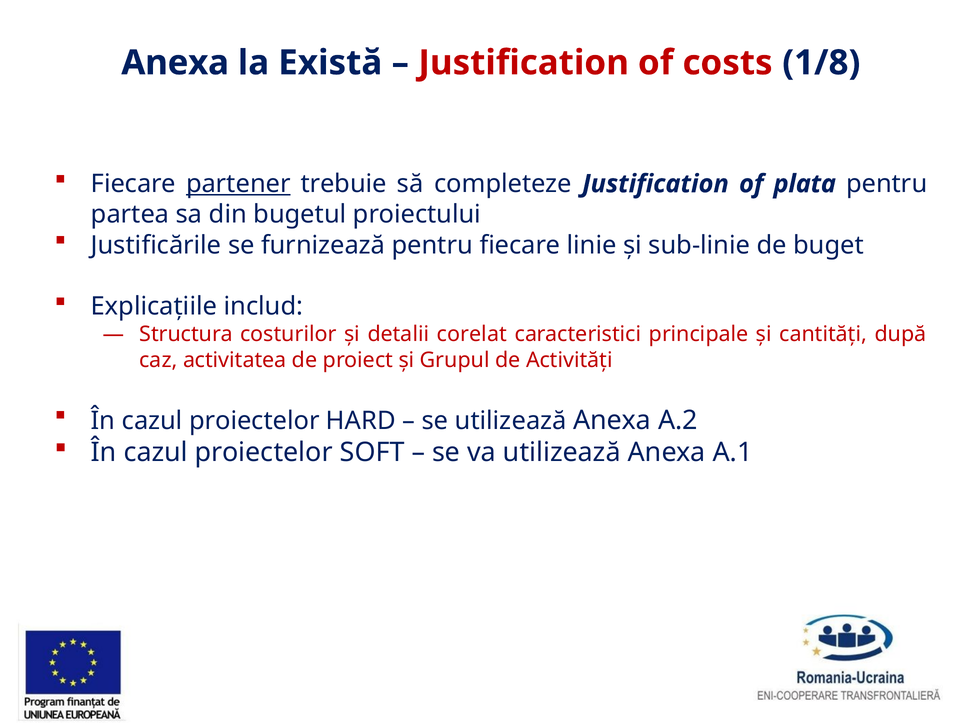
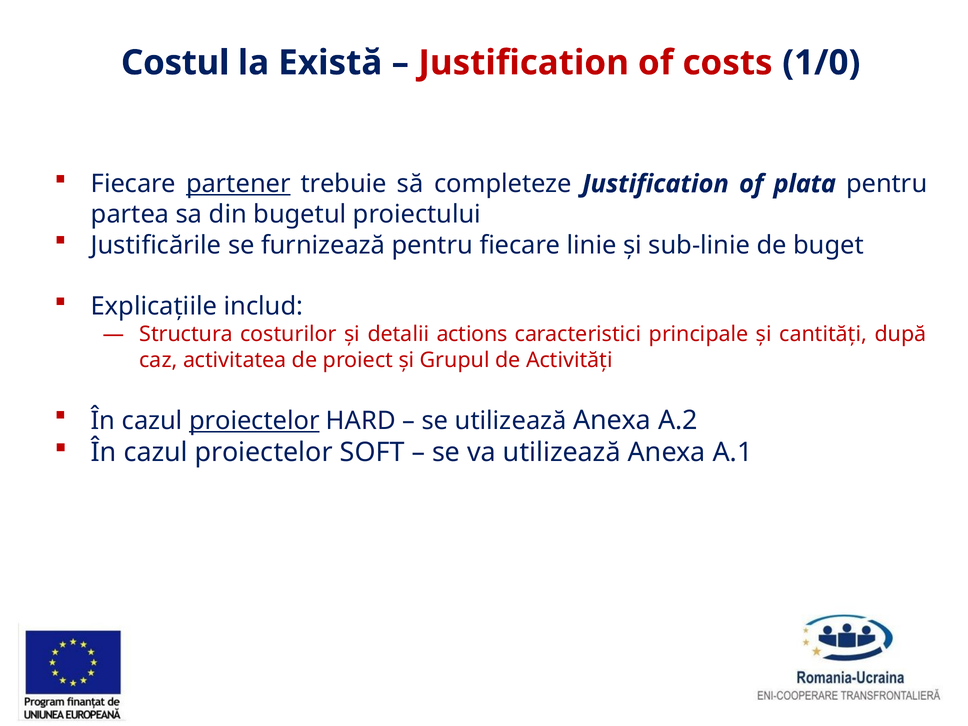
Anexa: Anexa -> Costul (175, 63)
1/8: 1/8 -> 1/0 (821, 63)
corelat: corelat -> actions (472, 334)
proiectelor underline: none -> present (254, 421)
